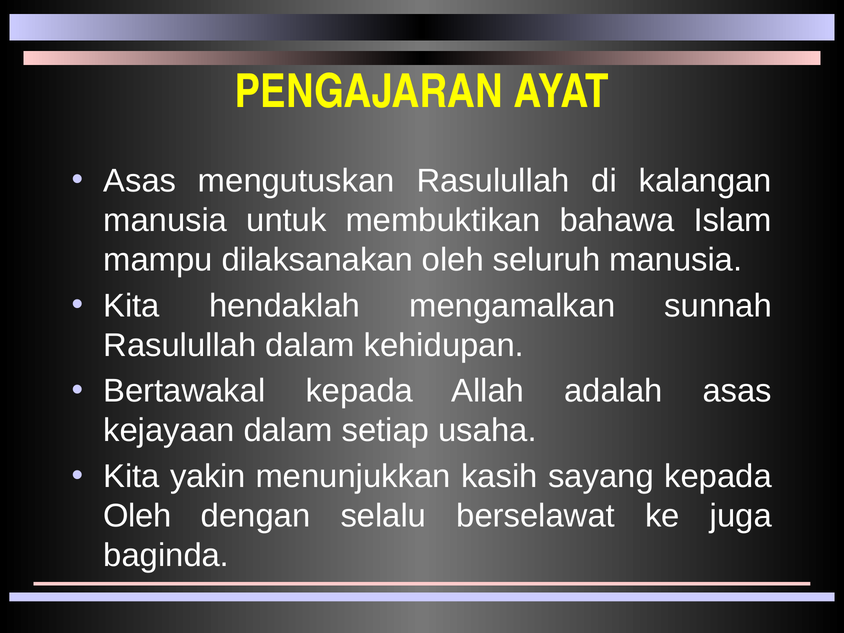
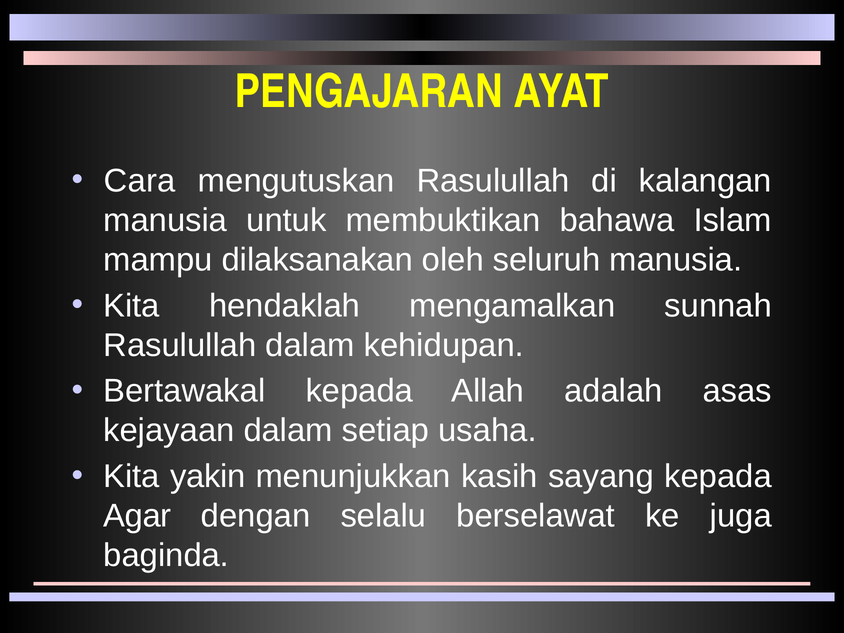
Asas: Asas -> Cara (140, 181)
Oleh: Oleh -> Agar (137, 516)
